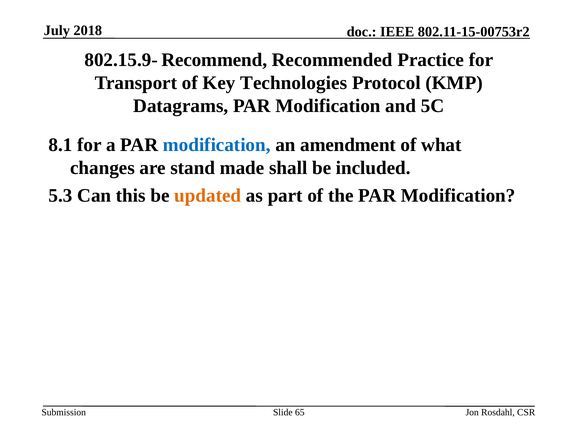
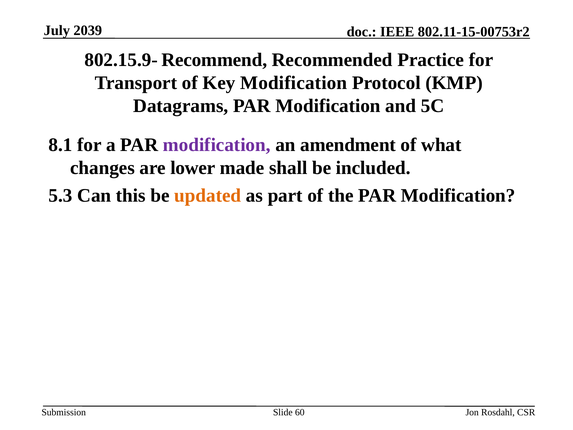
2018: 2018 -> 2039 (88, 30)
Key Technologies: Technologies -> Modification (294, 83)
modification colour: blue -> purple (217, 145)
stand: stand -> lower (193, 168)
65: 65 -> 60 (300, 412)
